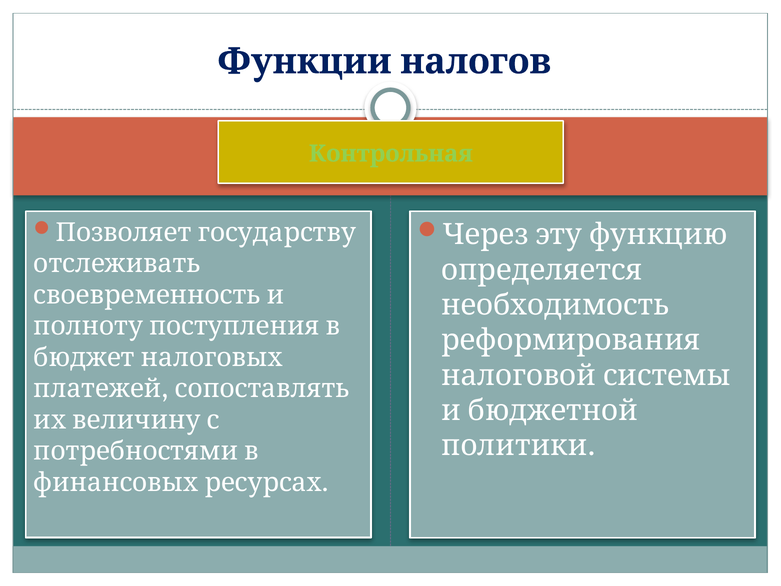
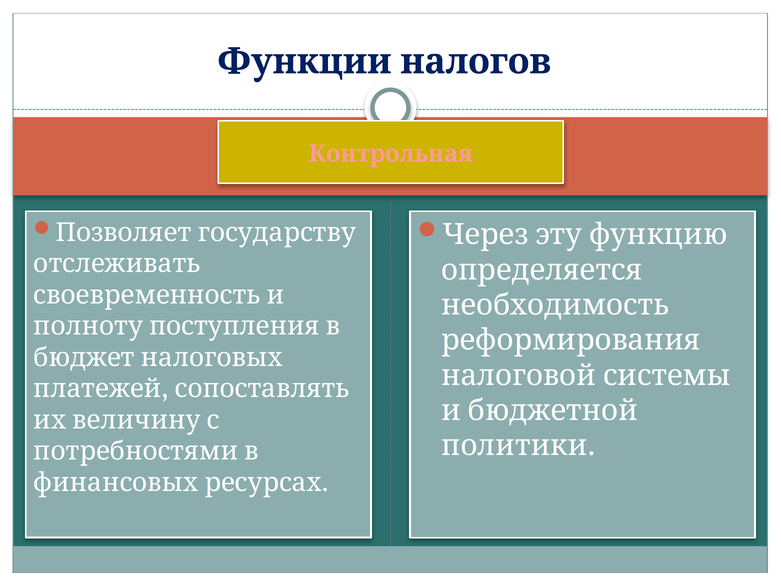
Контрольная colour: light green -> pink (391, 154)
